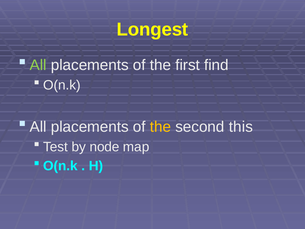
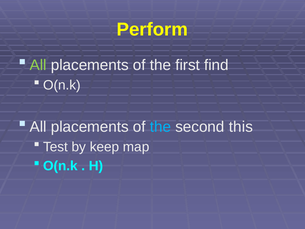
Longest: Longest -> Perform (152, 29)
the colour: yellow -> light blue (160, 127)
node: node -> keep (104, 147)
